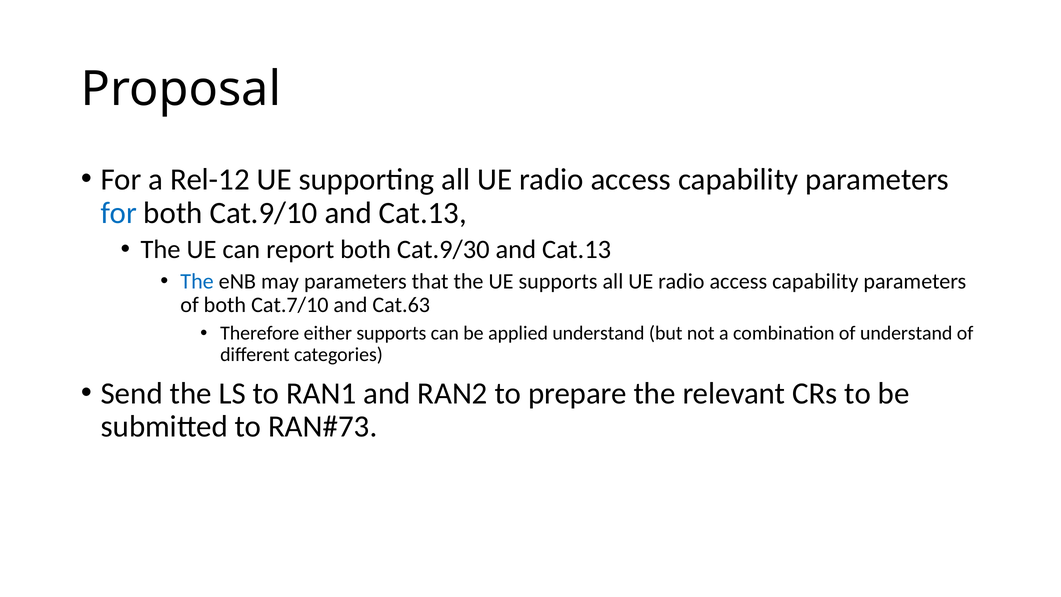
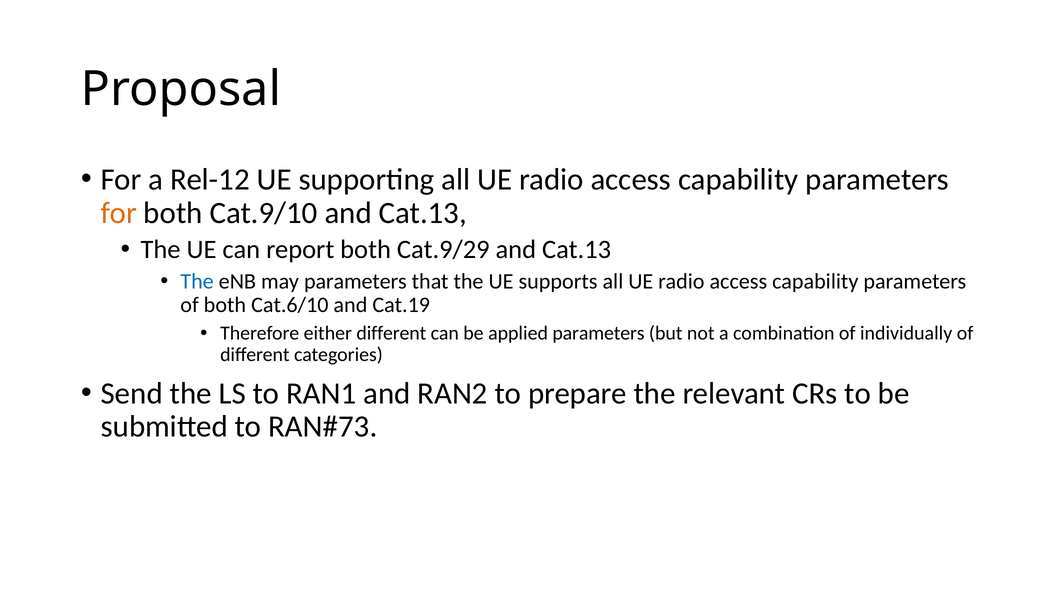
for colour: blue -> orange (119, 213)
Cat.9/30: Cat.9/30 -> Cat.9/29 (443, 249)
Cat.7/10: Cat.7/10 -> Cat.6/10 (290, 305)
Cat.63: Cat.63 -> Cat.19 (401, 305)
either supports: supports -> different (391, 333)
applied understand: understand -> parameters (598, 333)
of understand: understand -> individually (906, 333)
